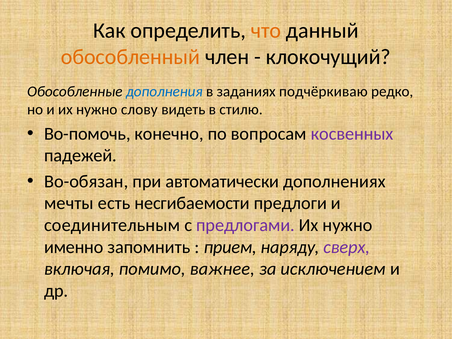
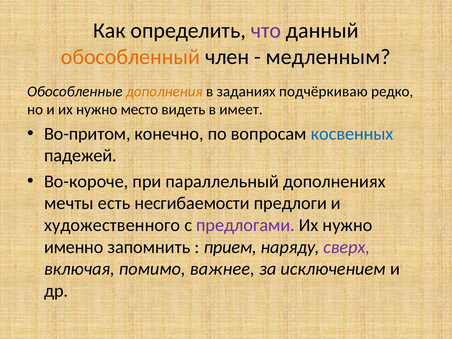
что colour: orange -> purple (266, 31)
клокочущий: клокочущий -> медленным (328, 57)
дополнения colour: blue -> orange (164, 91)
слову: слову -> место (139, 110)
стилю: стилю -> имеет (241, 110)
Во-помочь: Во-помочь -> Во-притом (87, 134)
косвенных colour: purple -> blue (352, 134)
Во-обязан: Во-обязан -> Во-короче (86, 181)
автоматически: автоматически -> параллельный (222, 181)
соединительным: соединительным -> художественного (112, 225)
